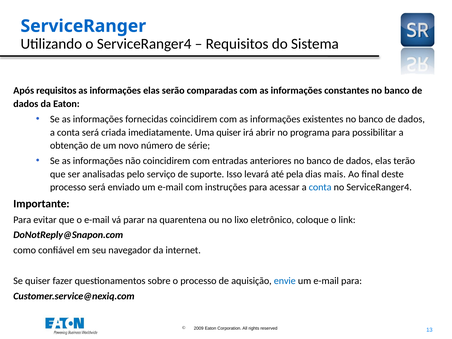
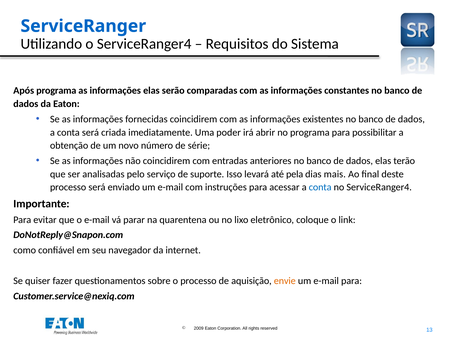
Após requisitos: requisitos -> programa (56, 91)
Uma quiser: quiser -> poder (229, 132)
envie colour: blue -> orange (285, 281)
